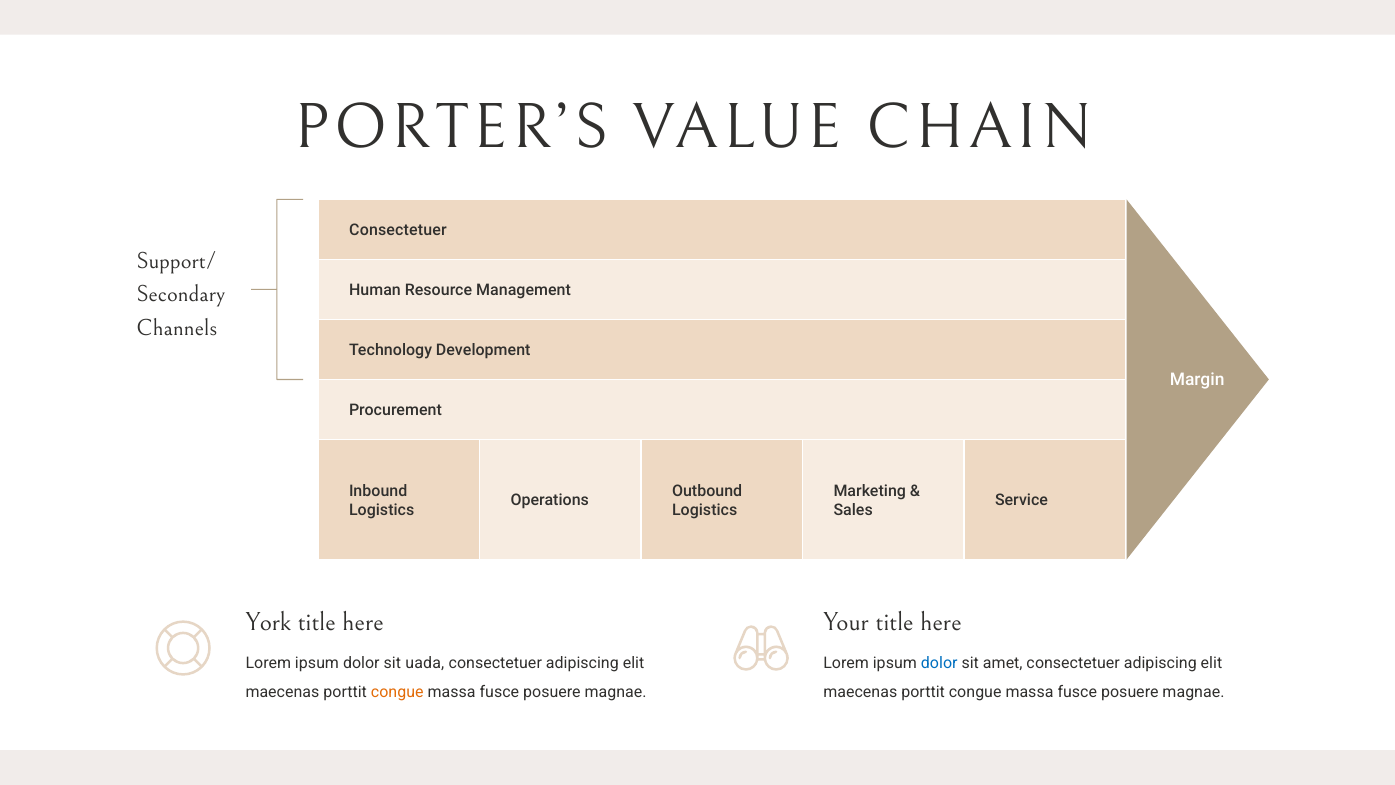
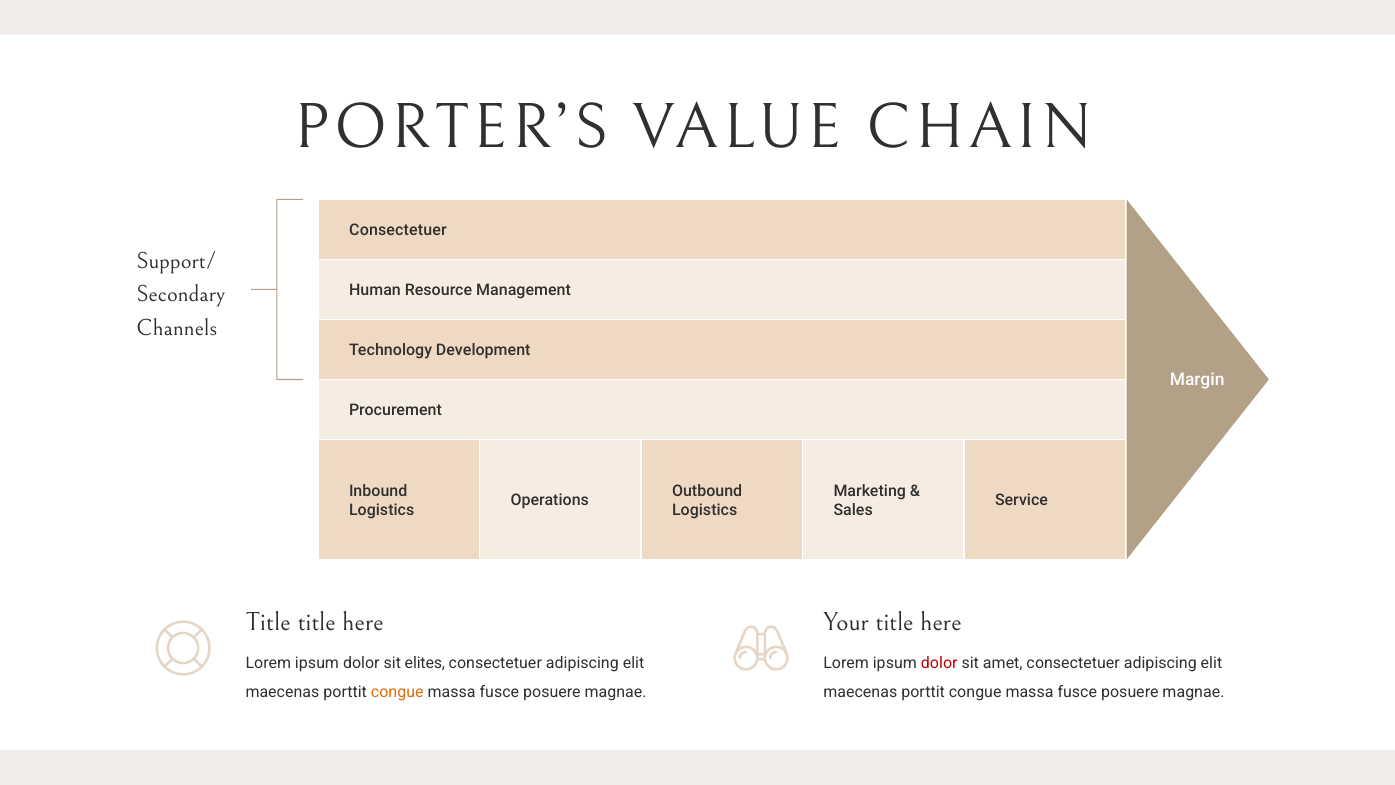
York: York -> Title (268, 622)
dolor colour: blue -> red (939, 663)
uada: uada -> elites (425, 663)
